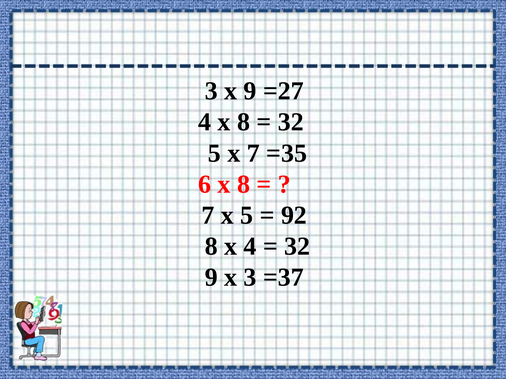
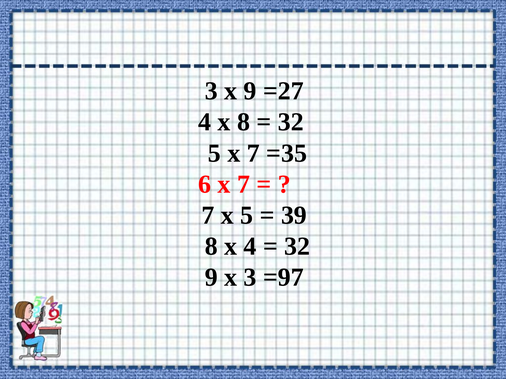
6 х 8: 8 -> 7 (244, 184)
92: 92 -> 39 (294, 216)
=37: =37 -> =97 (283, 278)
